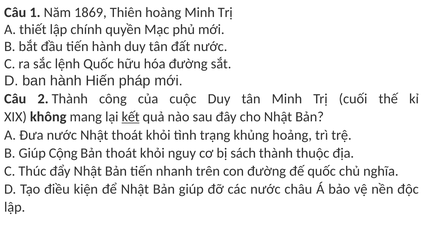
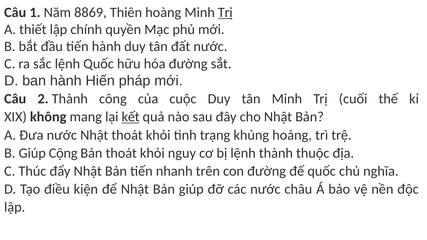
1869: 1869 -> 8869 (90, 12)
Trị underline: none -> present (225, 12)
bị sách: sách -> lệnh (243, 153)
